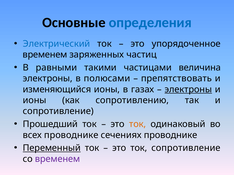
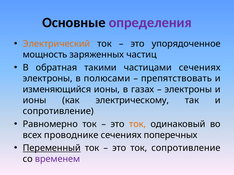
определения colour: blue -> purple (150, 23)
Электрический colour: blue -> orange (56, 44)
временем: временем -> мощность (45, 55)
равными: равными -> обратная (57, 68)
частицами величина: величина -> сечениях (200, 68)
электроны underline: present -> none (188, 90)
сопротивлению: сопротивлению -> электрическому (132, 101)
Прошедший: Прошедший -> Равномерно (50, 124)
сечениях проводнике: проводнике -> поперечных (171, 135)
